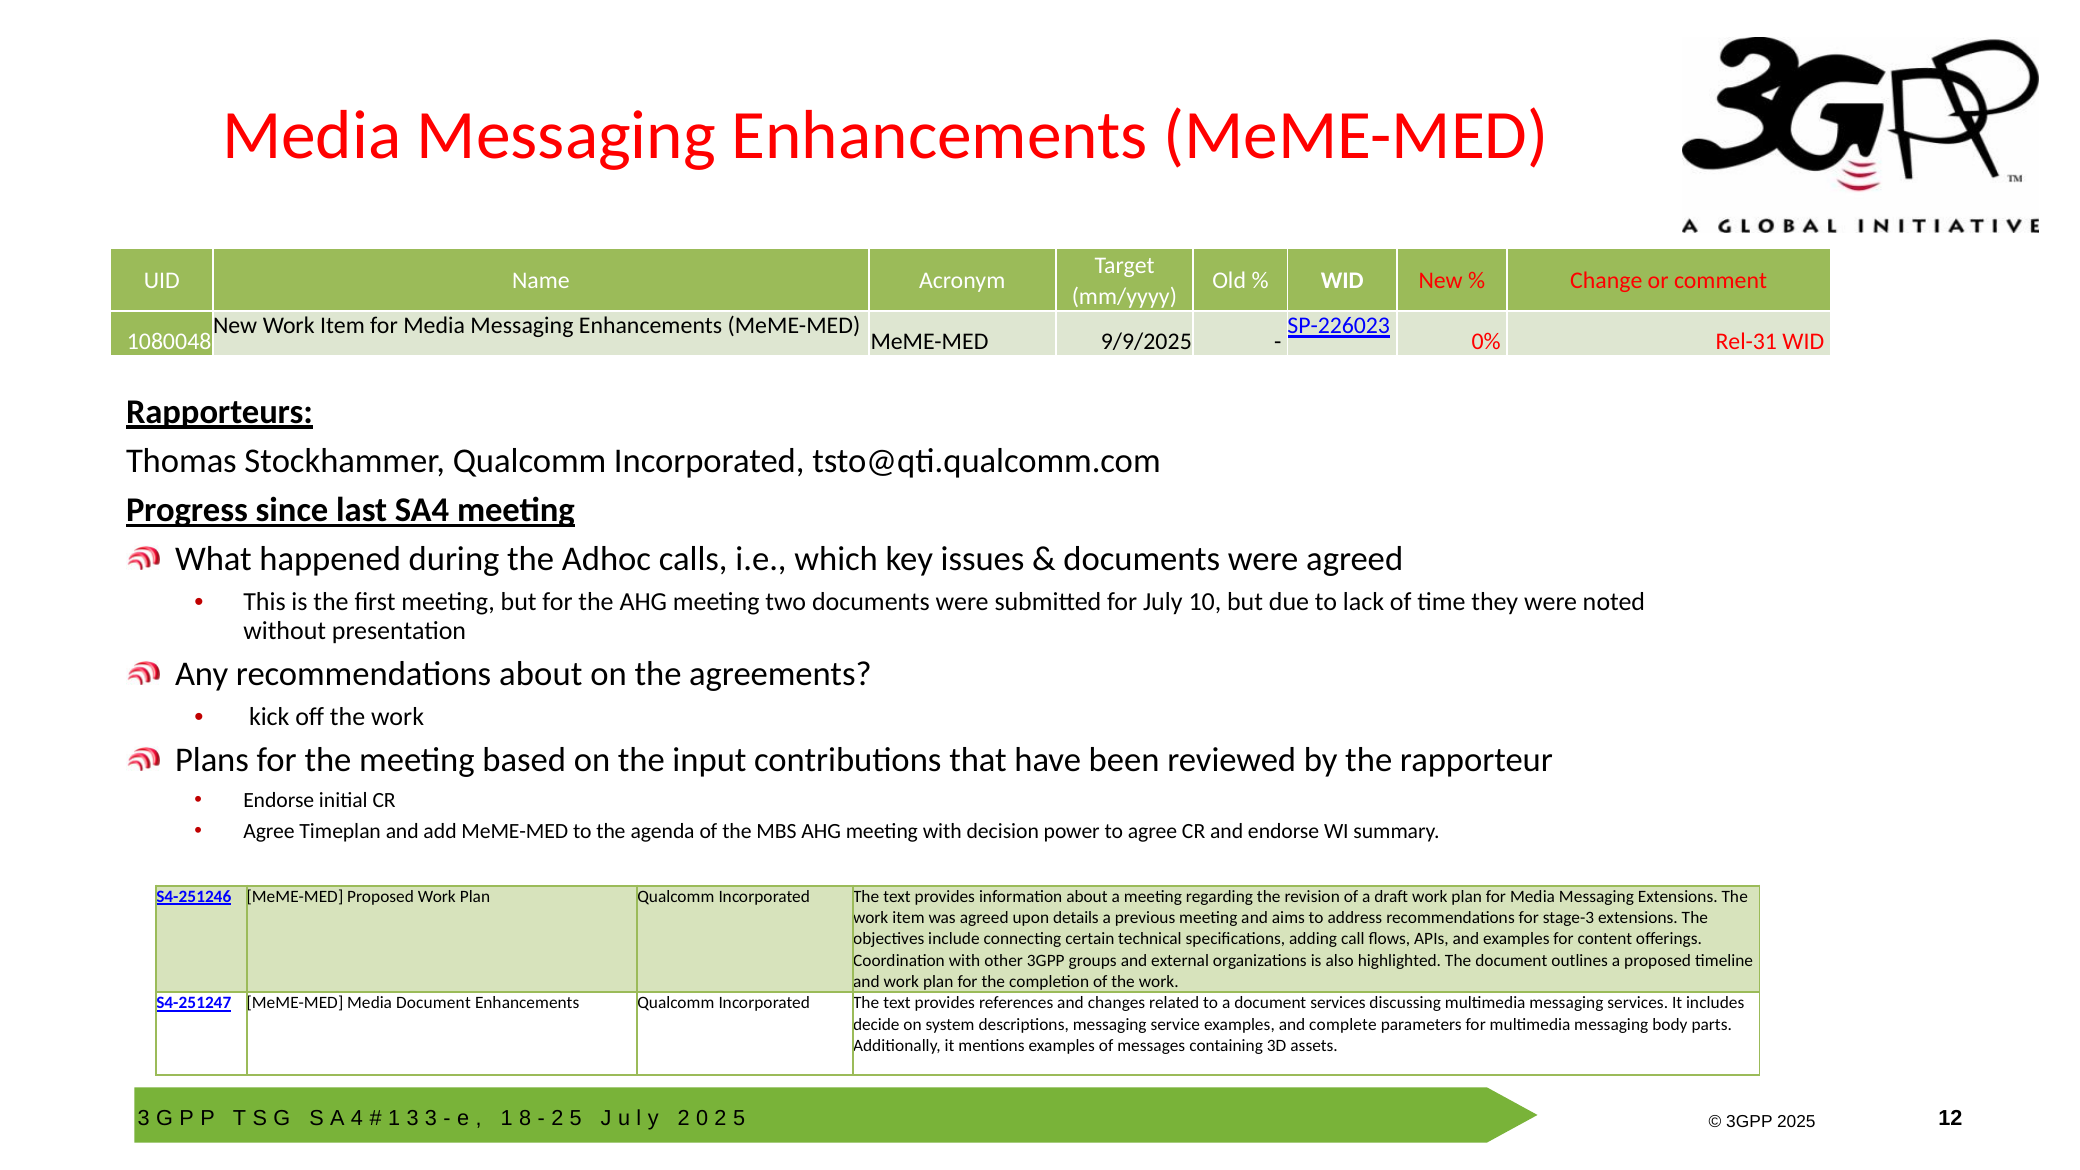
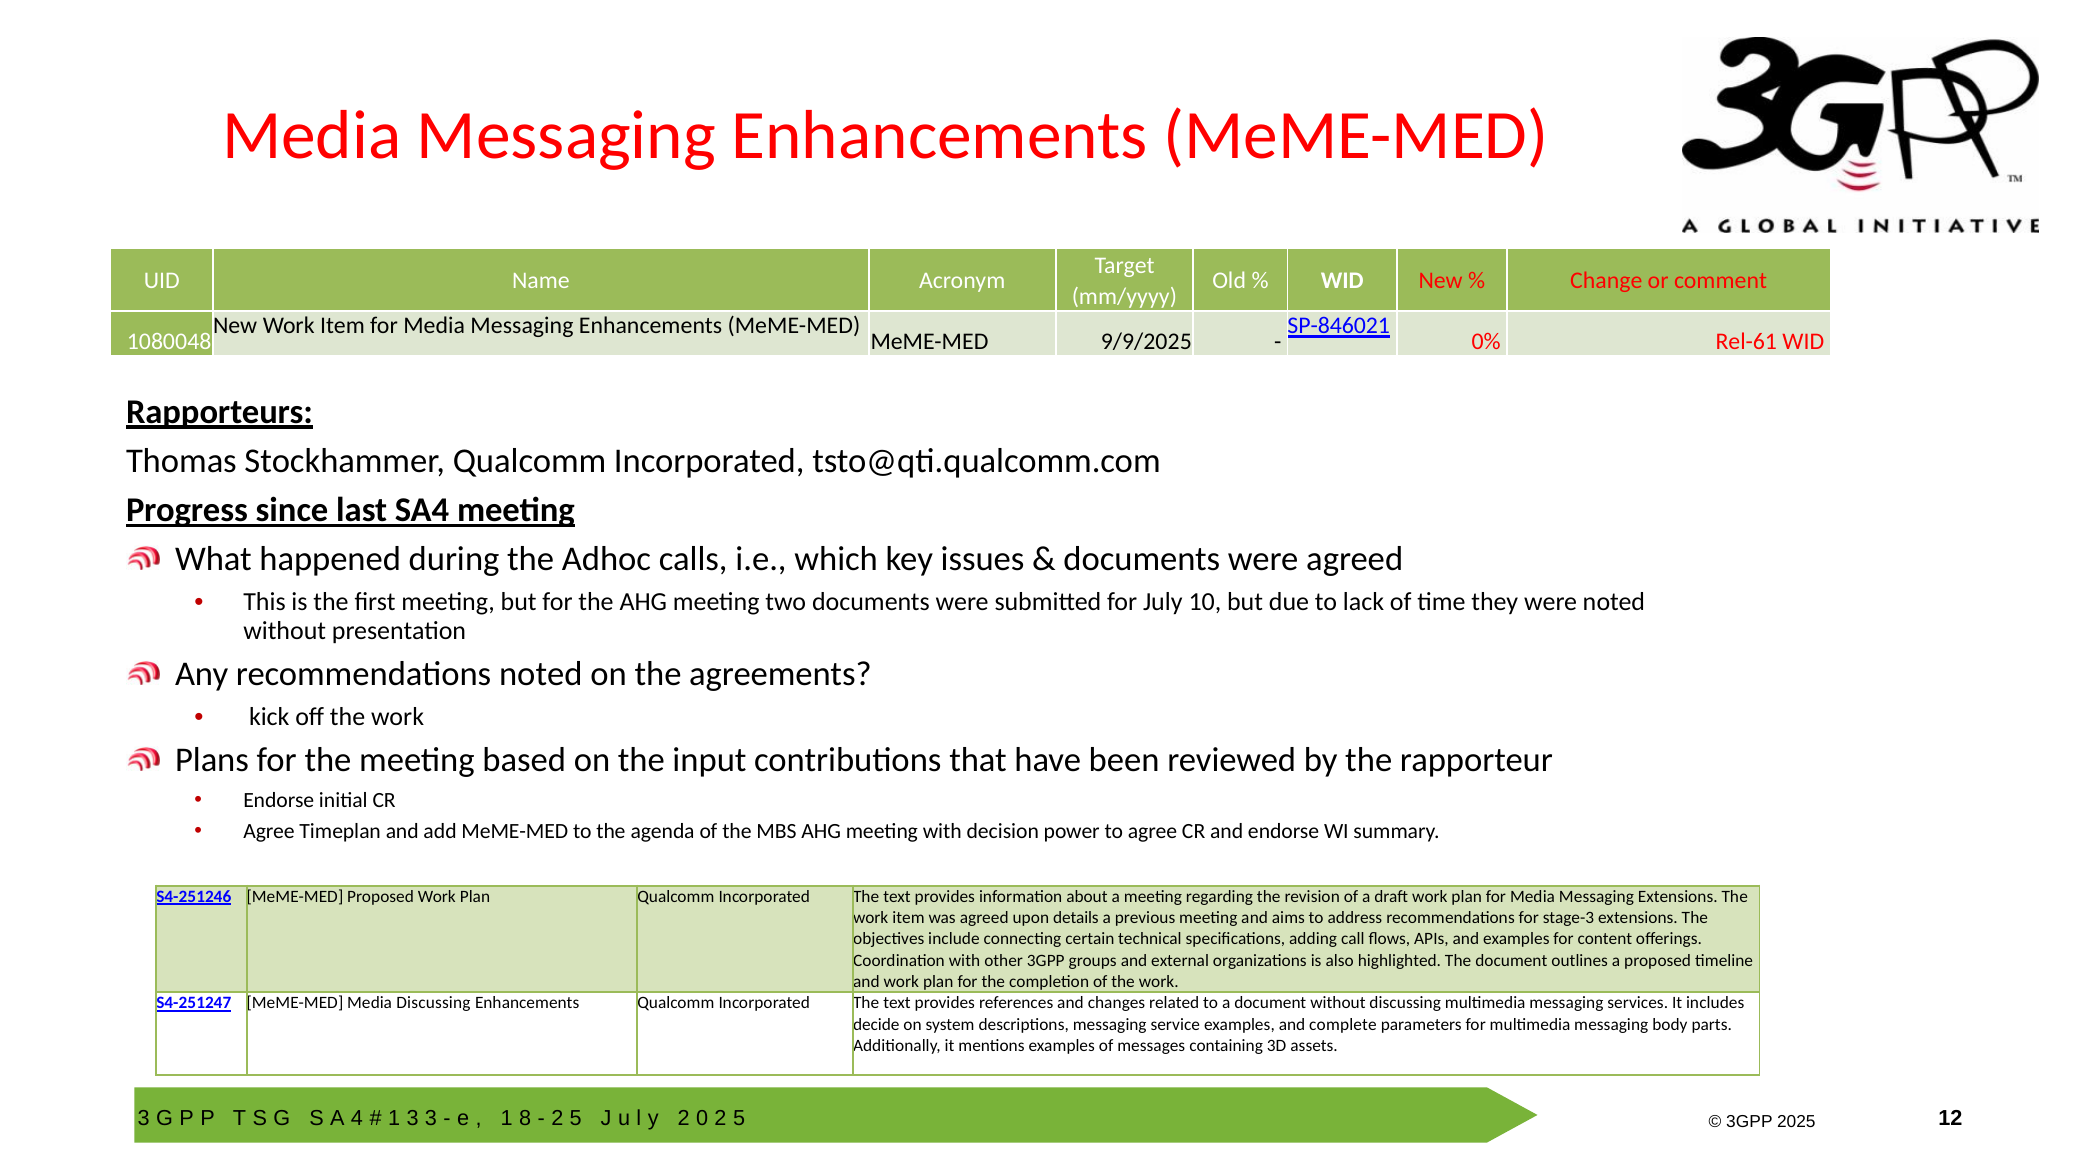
SP-226023: SP-226023 -> SP-846021 (1339, 326)
Rel-31: Rel-31 -> Rel-61 (1746, 342)
recommendations about: about -> noted (541, 674)
Media Document: Document -> Discussing (433, 1003)
document services: services -> without (1338, 1003)
